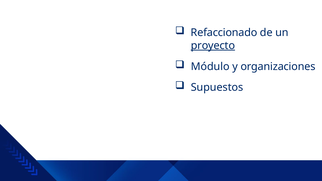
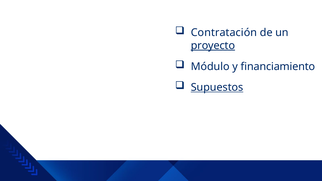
Refaccionado: Refaccionado -> Contratación (224, 33)
organizaciones: organizaciones -> financiamiento (278, 67)
Supuestos underline: none -> present (217, 87)
